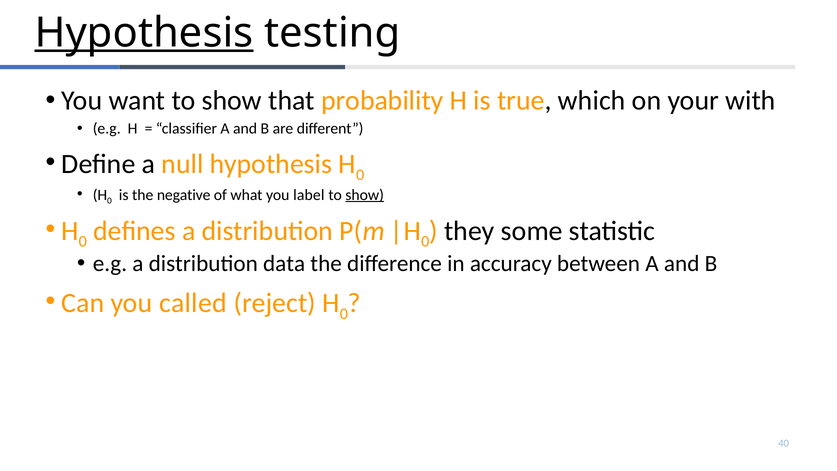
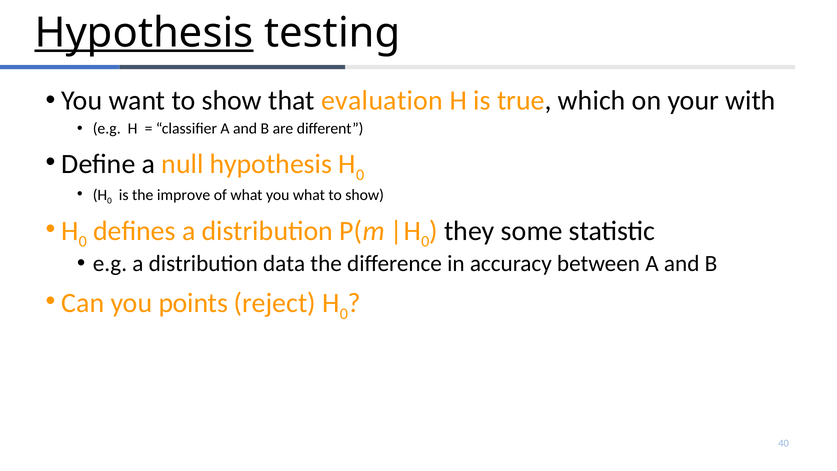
probability: probability -> evaluation (382, 101)
negative: negative -> improve (184, 195)
you label: label -> what (309, 195)
show underline: present -> none (365, 195)
called: called -> points (193, 303)
